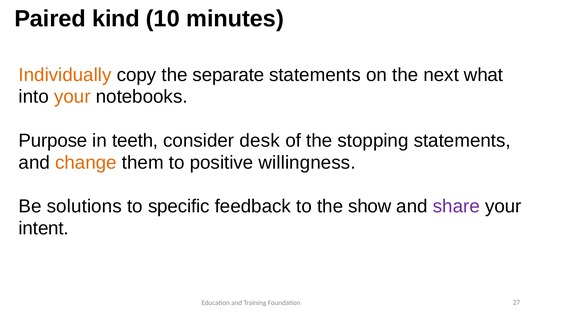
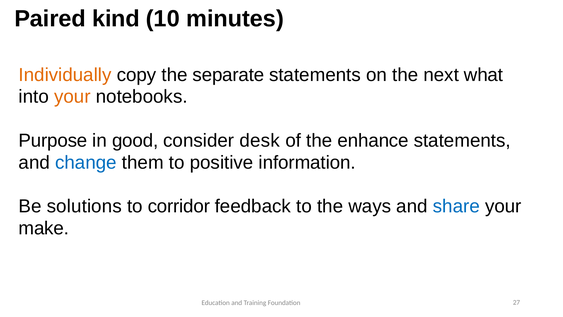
teeth: teeth -> good (135, 140)
stopping: stopping -> enhance (373, 140)
change colour: orange -> blue (86, 162)
willingness: willingness -> information (307, 162)
specific: specific -> corridor (179, 206)
show: show -> ways (370, 206)
share colour: purple -> blue (456, 206)
intent: intent -> make (44, 228)
